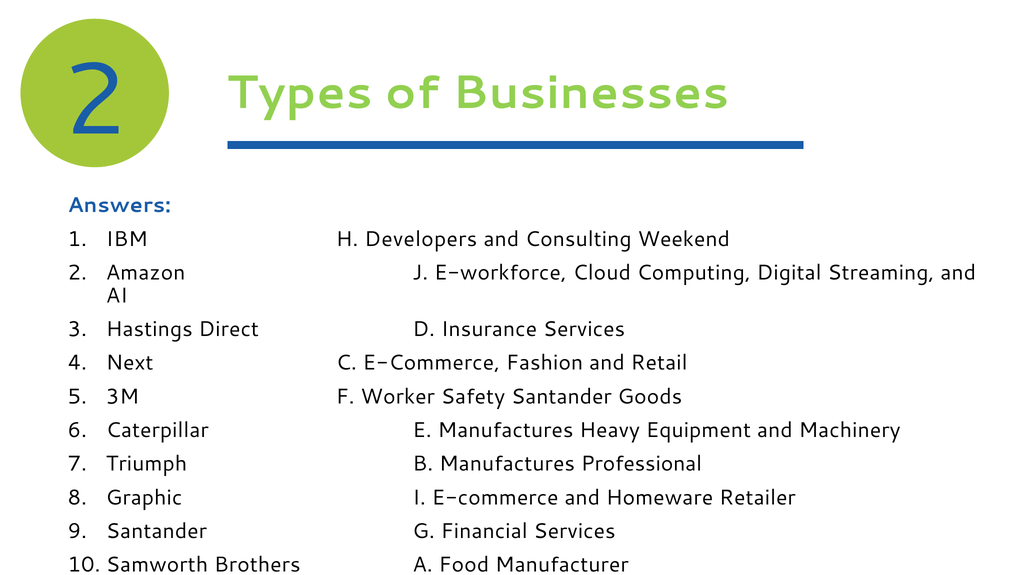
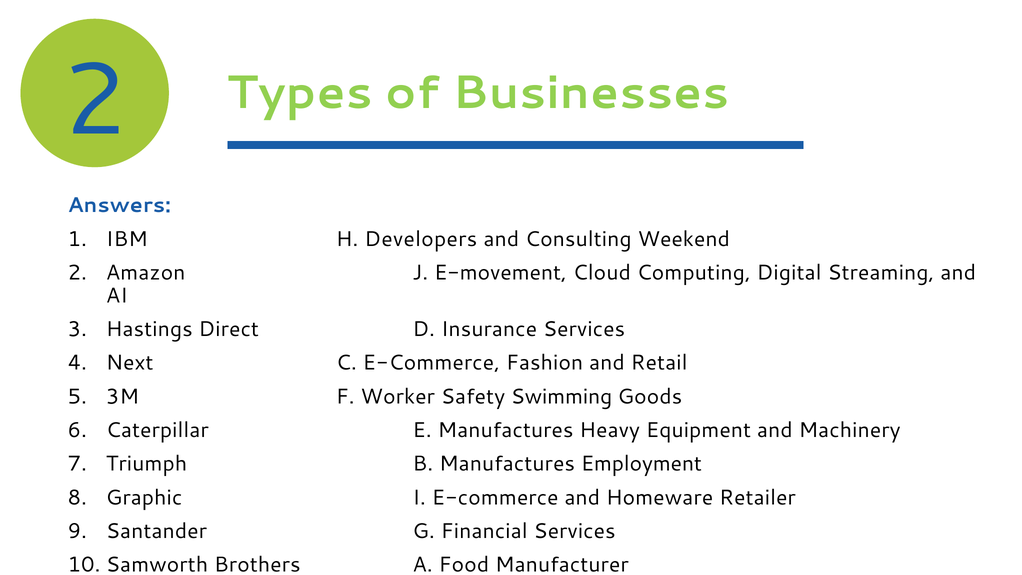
E-workforce: E-workforce -> E-movement (500, 273)
Safety Santander: Santander -> Swimming (562, 397)
Professional: Professional -> Employment (641, 464)
